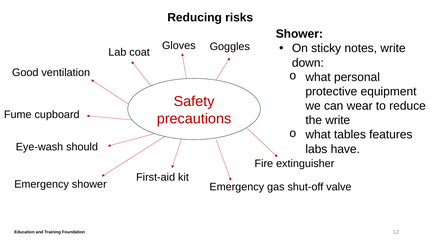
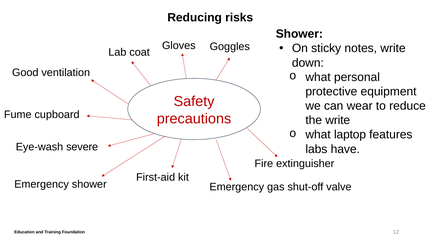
tables: tables -> laptop (350, 135)
should: should -> severe (82, 147)
